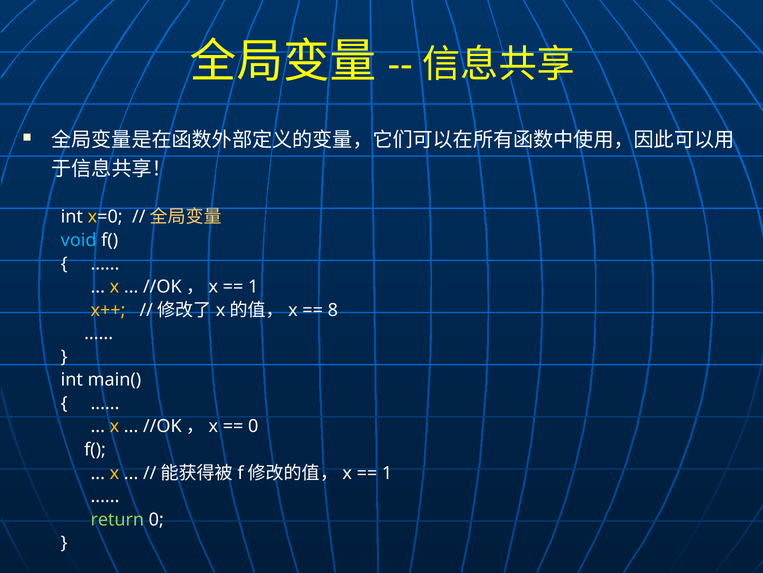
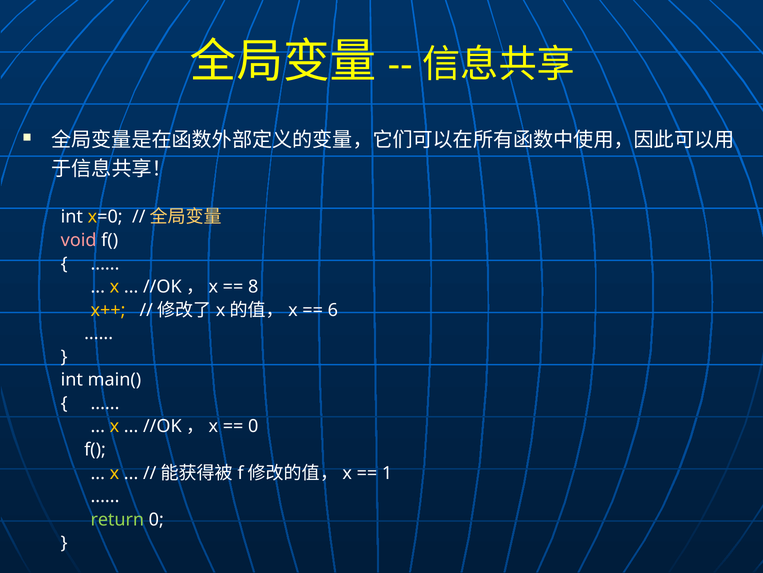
void colour: light blue -> pink (79, 240)
1: 1 -> 8 (253, 286)
8: 8 -> 6 (333, 310)
